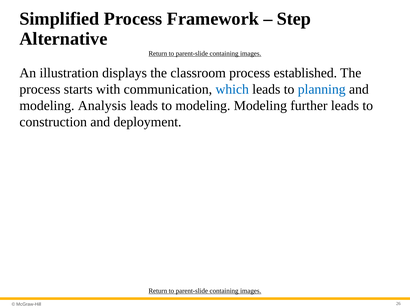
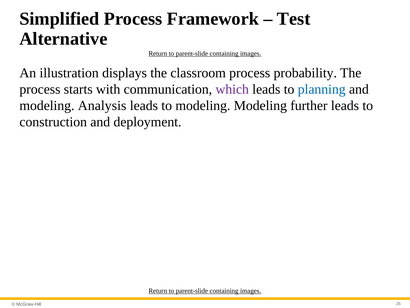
Step: Step -> Test (294, 19)
established: established -> probability (305, 73)
which colour: blue -> purple (232, 89)
